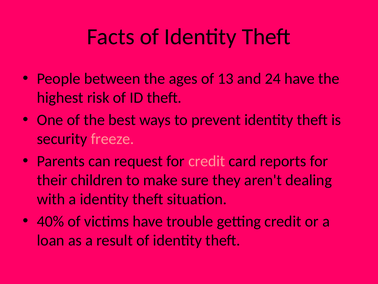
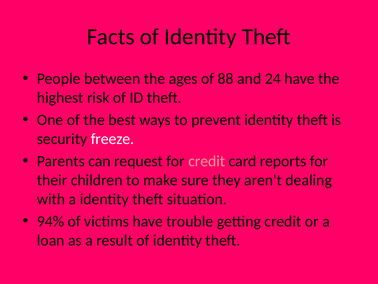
13: 13 -> 88 (226, 79)
freeze colour: pink -> white (112, 139)
40%: 40% -> 94% (50, 221)
